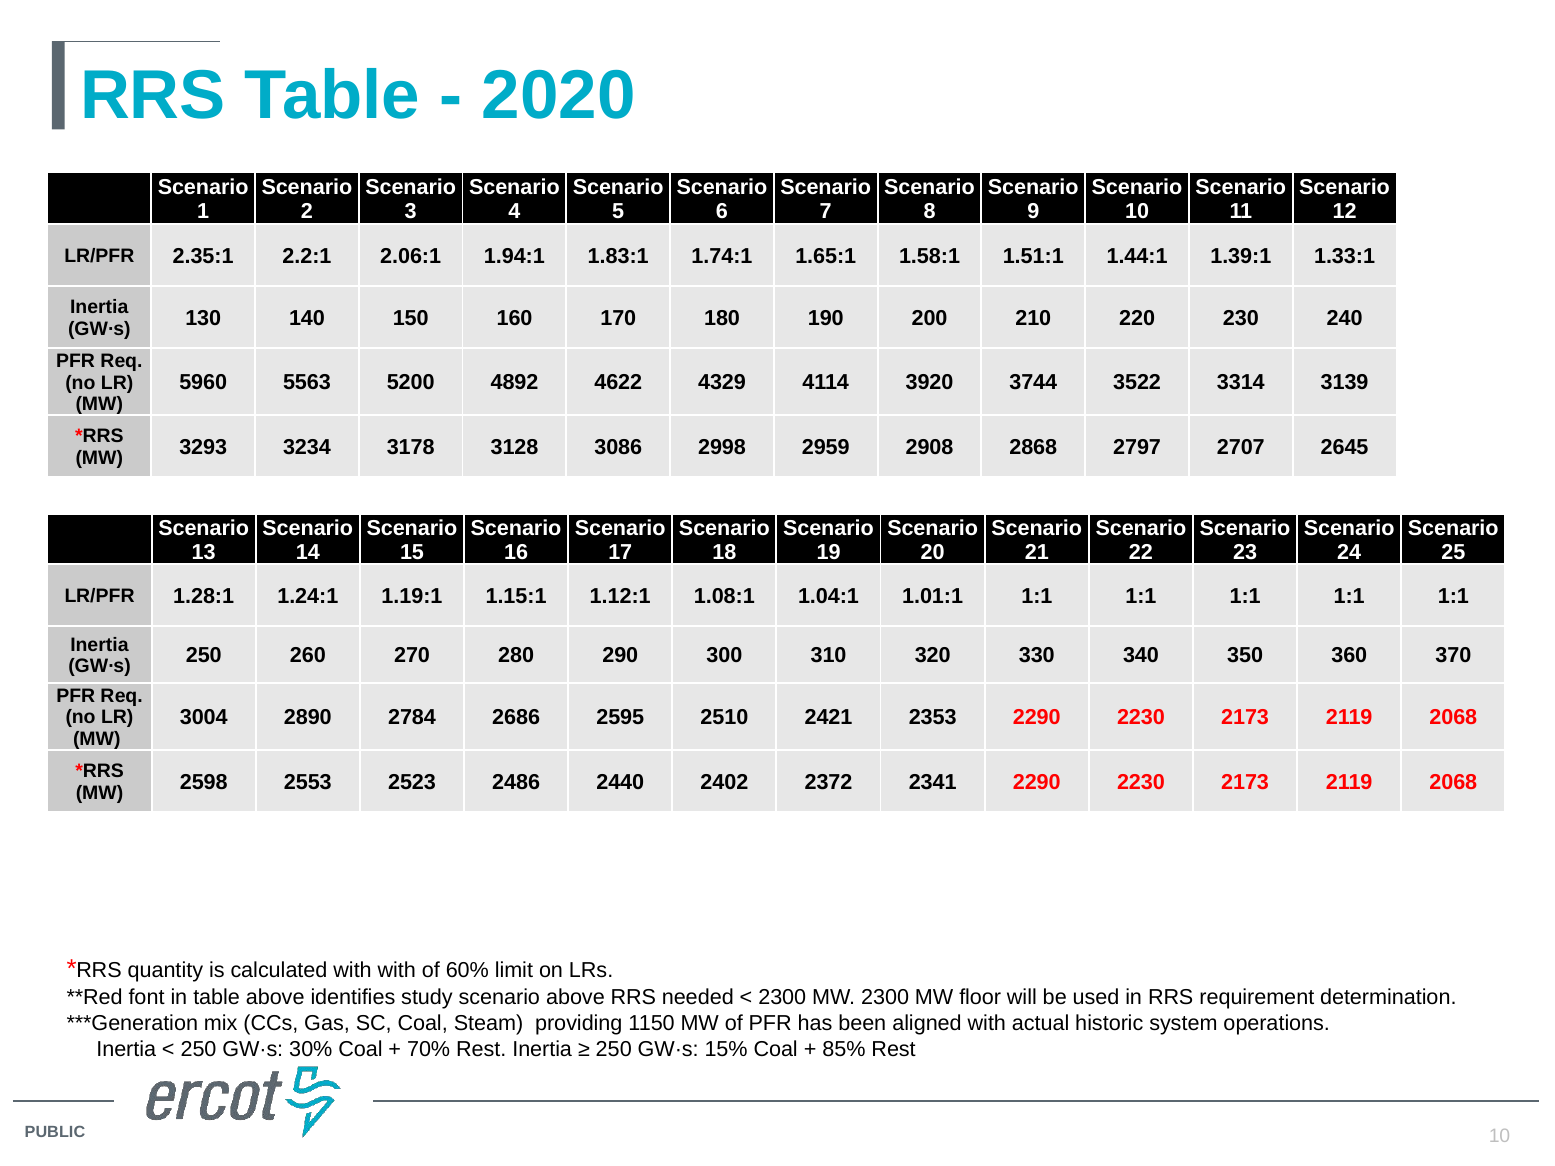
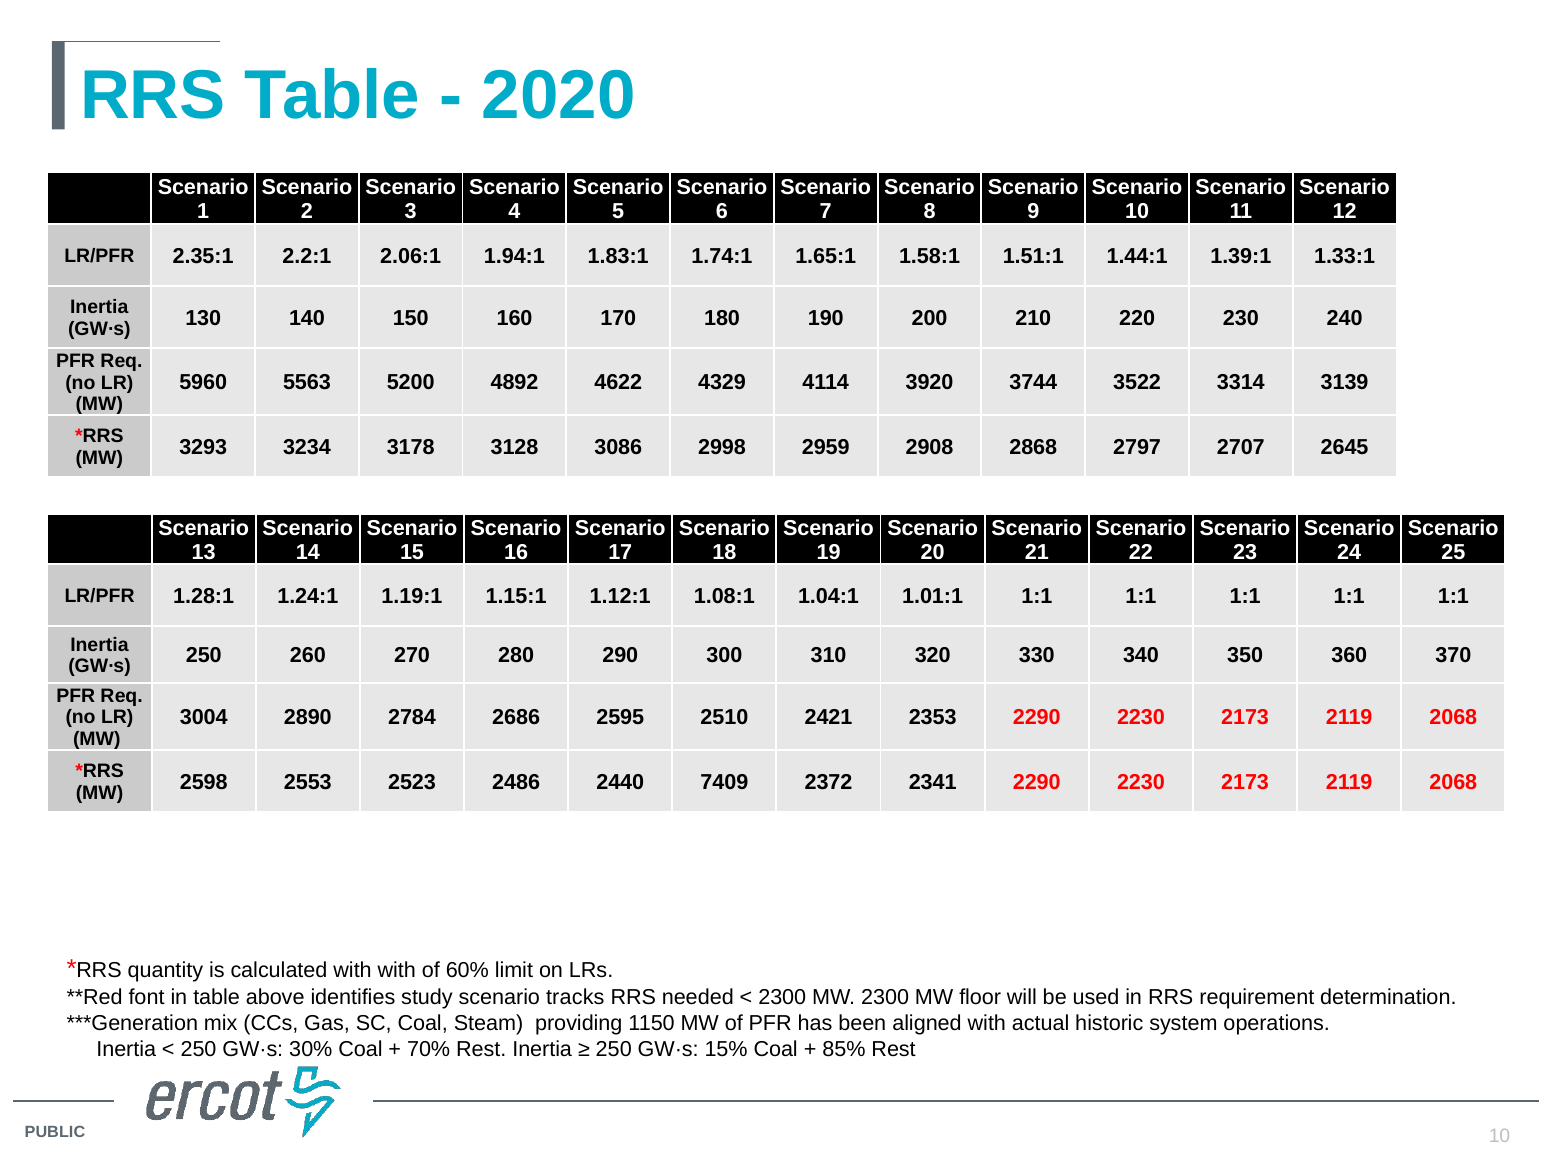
2402: 2402 -> 7409 (724, 782)
scenario above: above -> tracks (575, 997)
